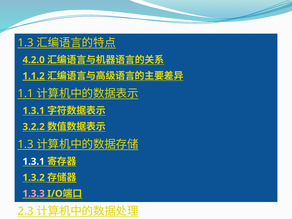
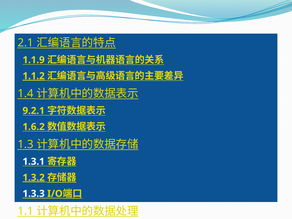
1.3: 1.3 -> 2.1 (25, 43)
4.2.0: 4.2.0 -> 1.1.9 (34, 60)
1.1: 1.1 -> 1.4 (25, 93)
1.3.1: 1.3.1 -> 9.2.1 (34, 111)
3.2.2: 3.2.2 -> 1.6.2 (34, 127)
1.3.2 underline: none -> present (34, 178)
1.3.3 colour: pink -> white (34, 194)
2.3: 2.3 -> 1.1 (25, 211)
